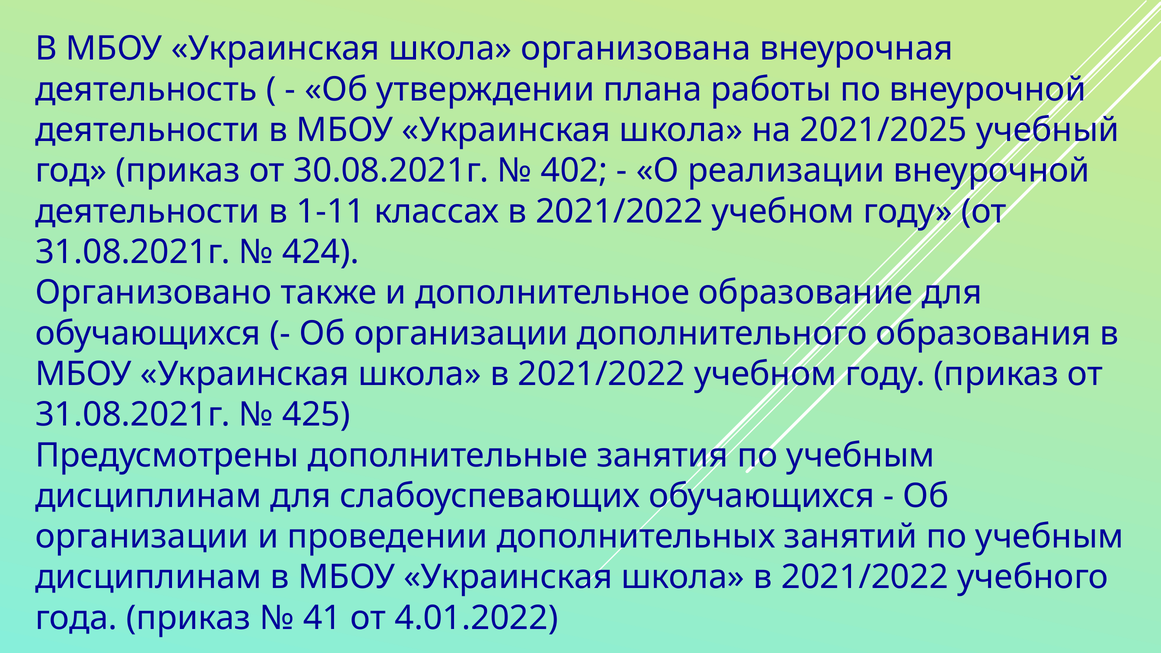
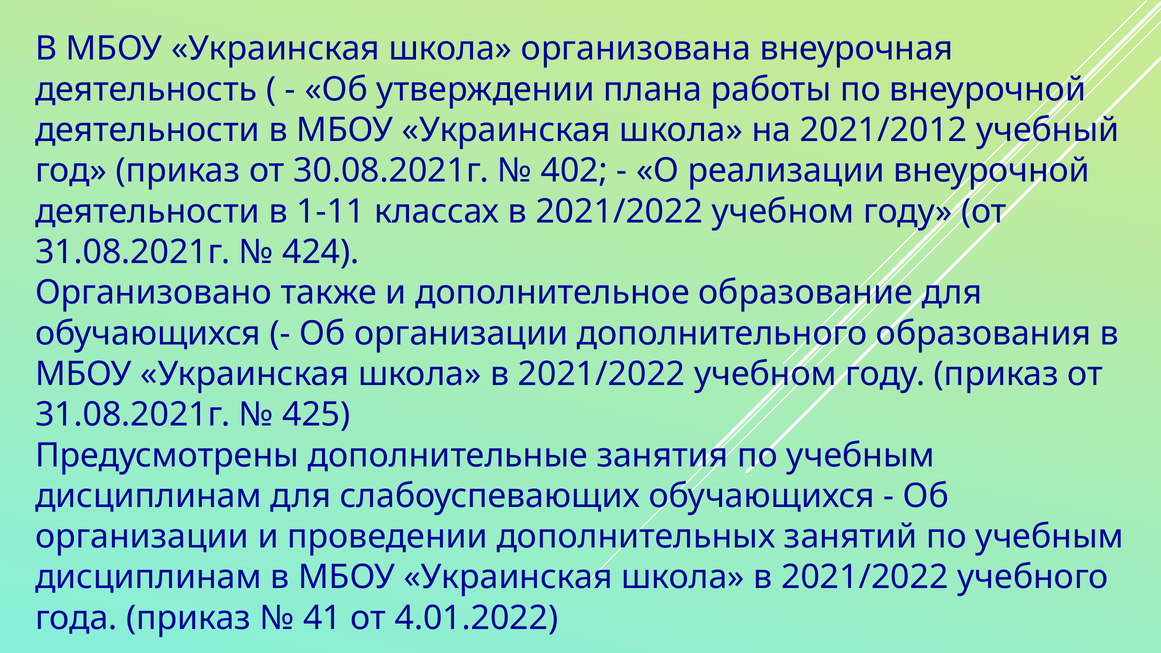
2021/2025: 2021/2025 -> 2021/2012 (884, 130)
